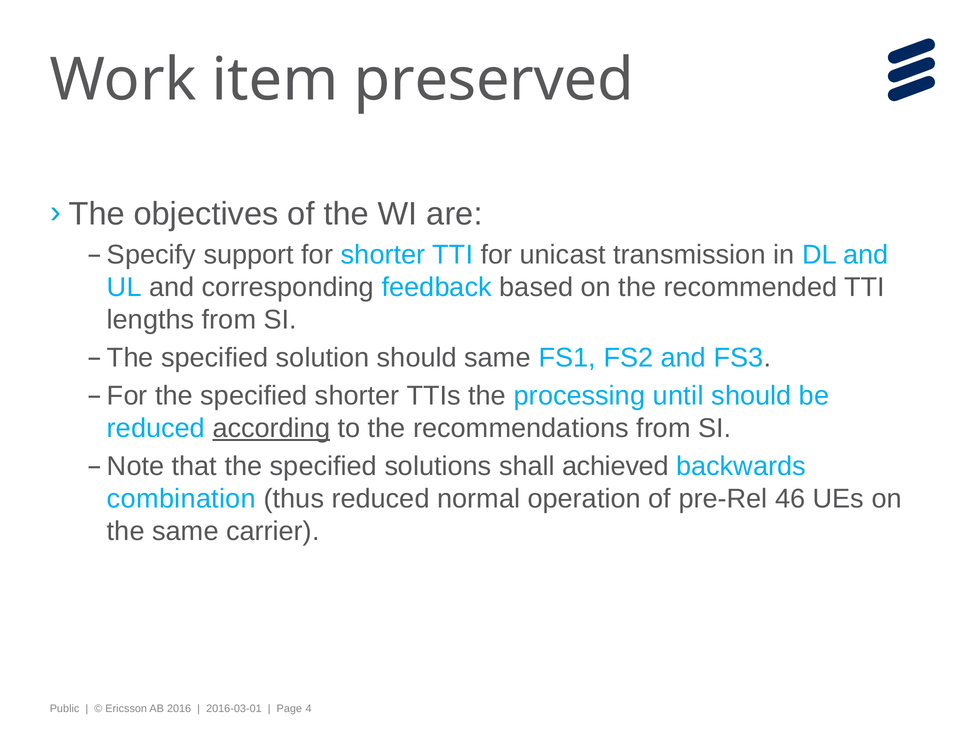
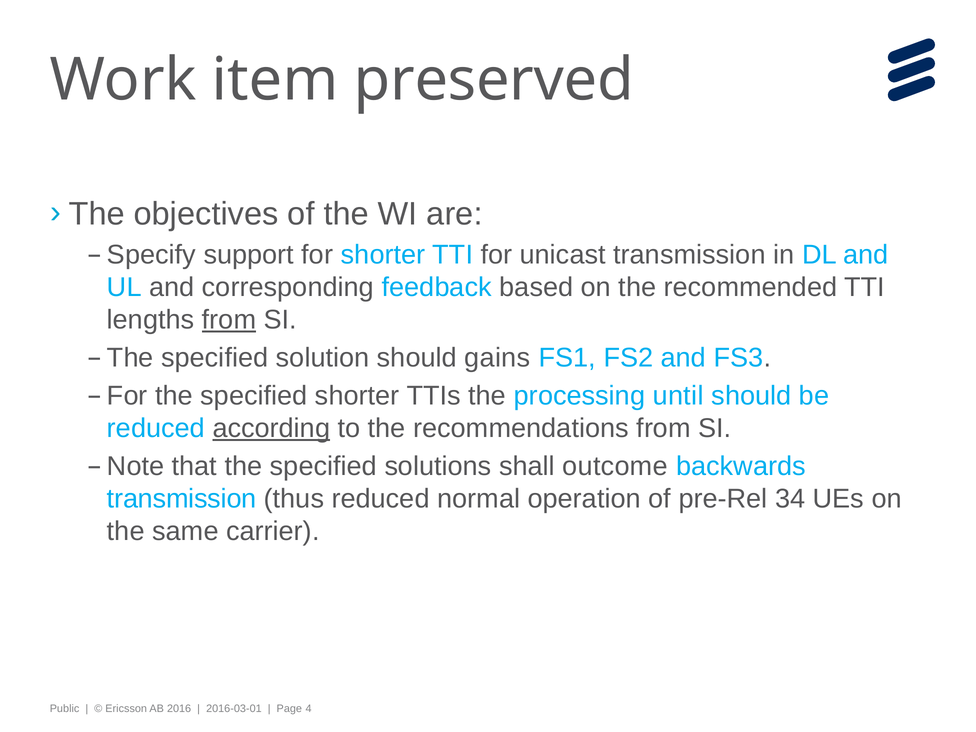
from underline: none -> present (229, 320)
should same: same -> gains (497, 358)
achieved: achieved -> outcome (615, 466)
combination: combination -> transmission (182, 499)
46: 46 -> 34 (790, 499)
